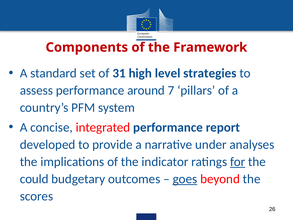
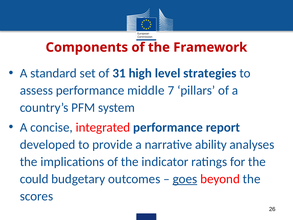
around: around -> middle (146, 90)
under: under -> ability (211, 144)
for underline: present -> none (238, 162)
